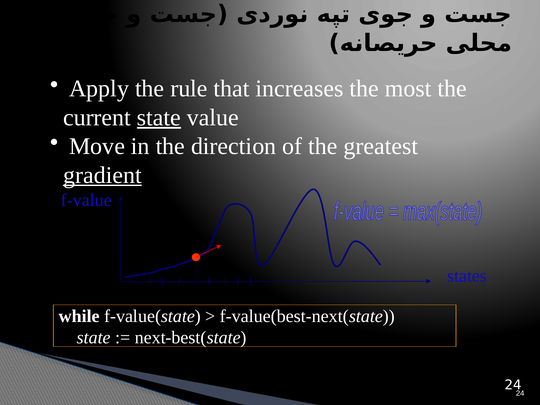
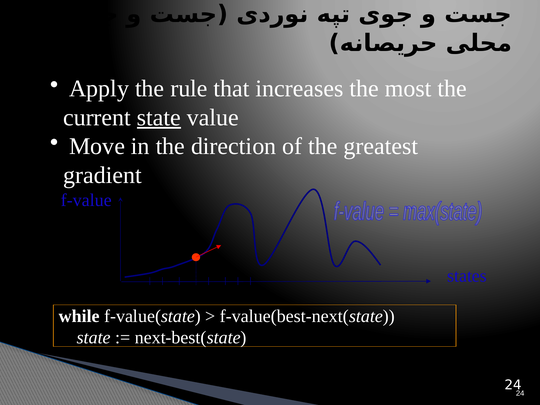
gradient underline: present -> none (102, 175)
